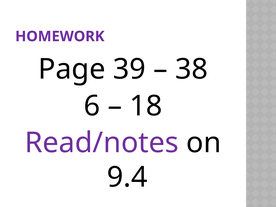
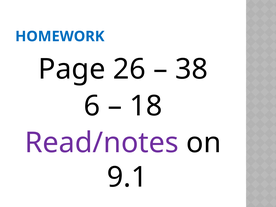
HOMEWORK colour: purple -> blue (60, 36)
39: 39 -> 26 (129, 69)
9.4: 9.4 -> 9.1 (127, 177)
